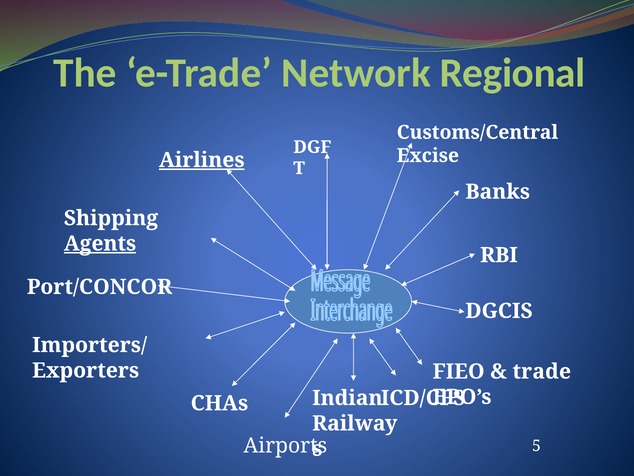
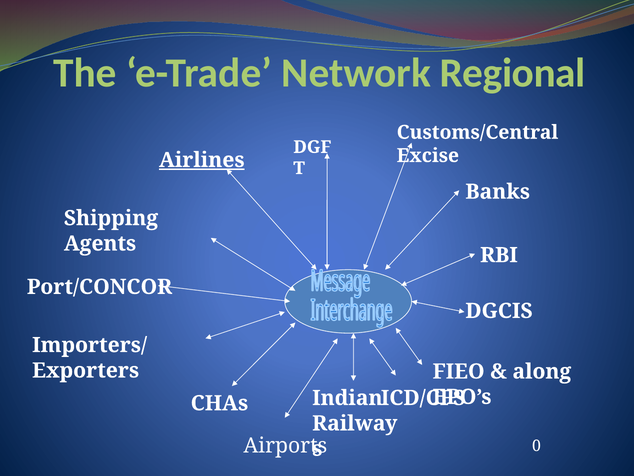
Agents underline: present -> none (100, 243)
trade: trade -> along (542, 371)
5: 5 -> 0 (536, 446)
